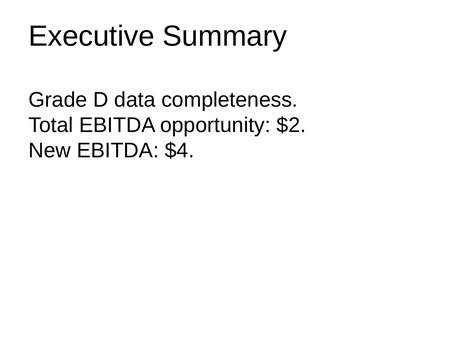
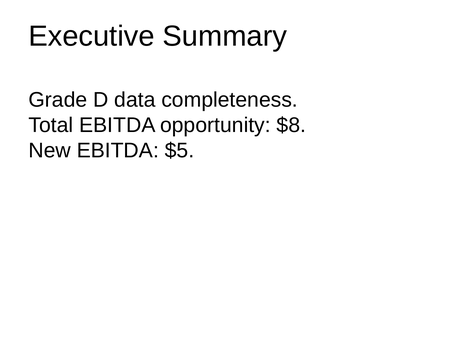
$2: $2 -> $8 (291, 125)
$4: $4 -> $5 (180, 151)
